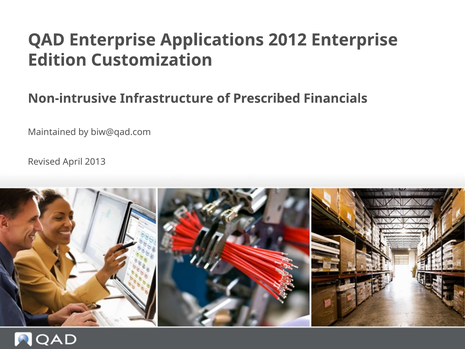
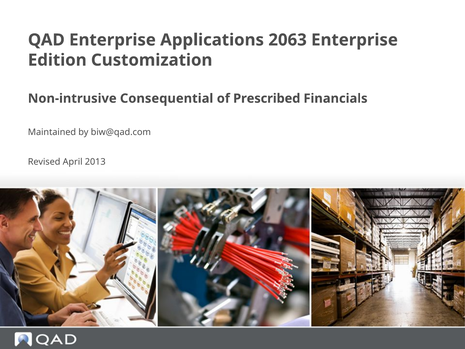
2012: 2012 -> 2063 (288, 40)
Infrastructure: Infrastructure -> Consequential (167, 98)
